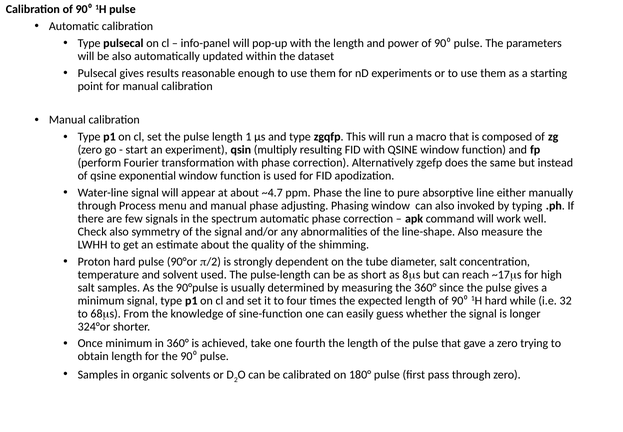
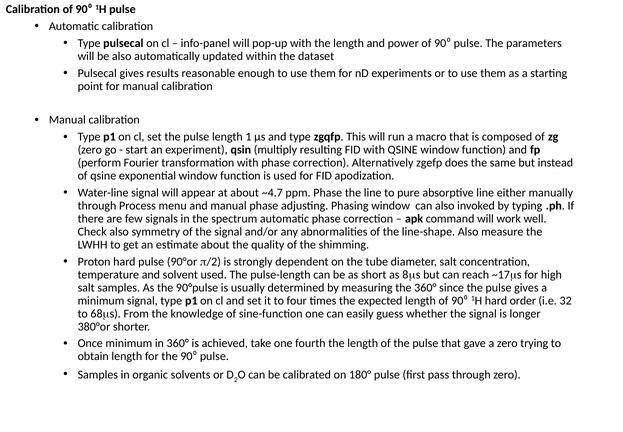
while: while -> order (523, 300)
324°or: 324°or -> 380°or (94, 326)
